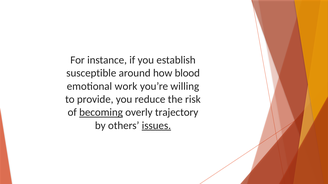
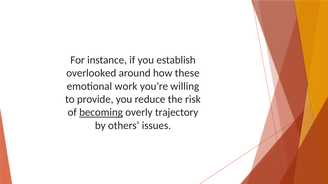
susceptible: susceptible -> overlooked (91, 73)
blood: blood -> these (187, 73)
issues underline: present -> none (156, 126)
